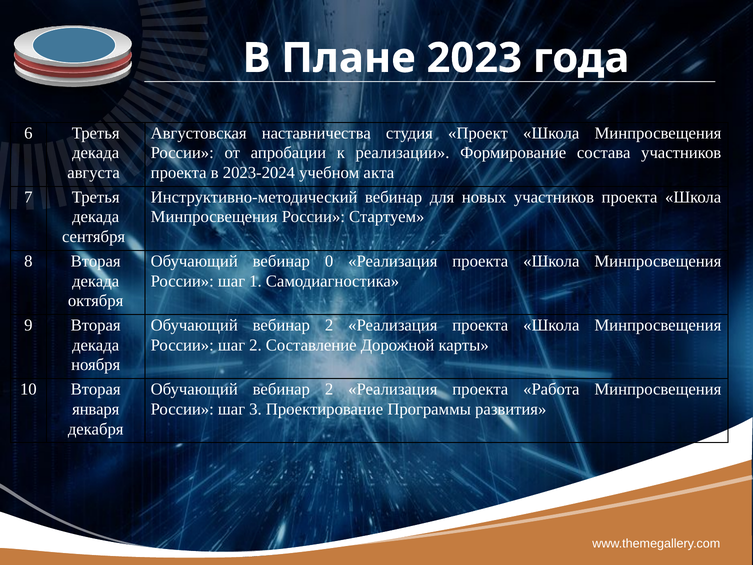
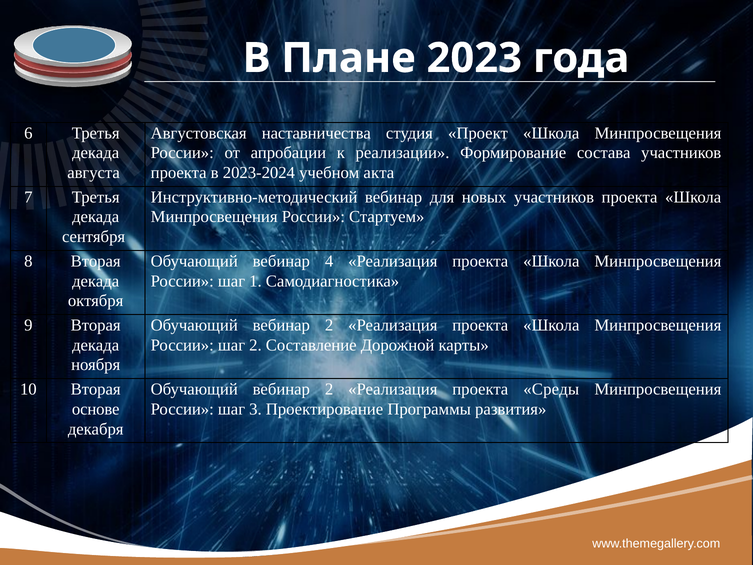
0: 0 -> 4 (329, 261)
Работа: Работа -> Среды (551, 389)
января: января -> основе (96, 409)
